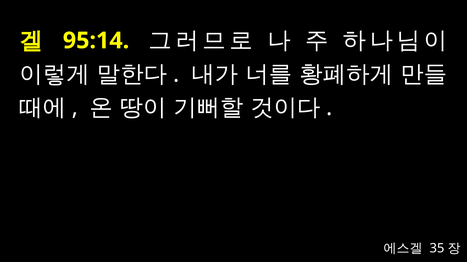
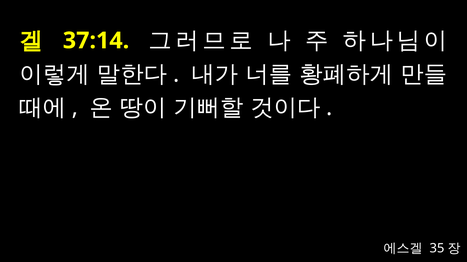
95:14: 95:14 -> 37:14 (96, 41)
